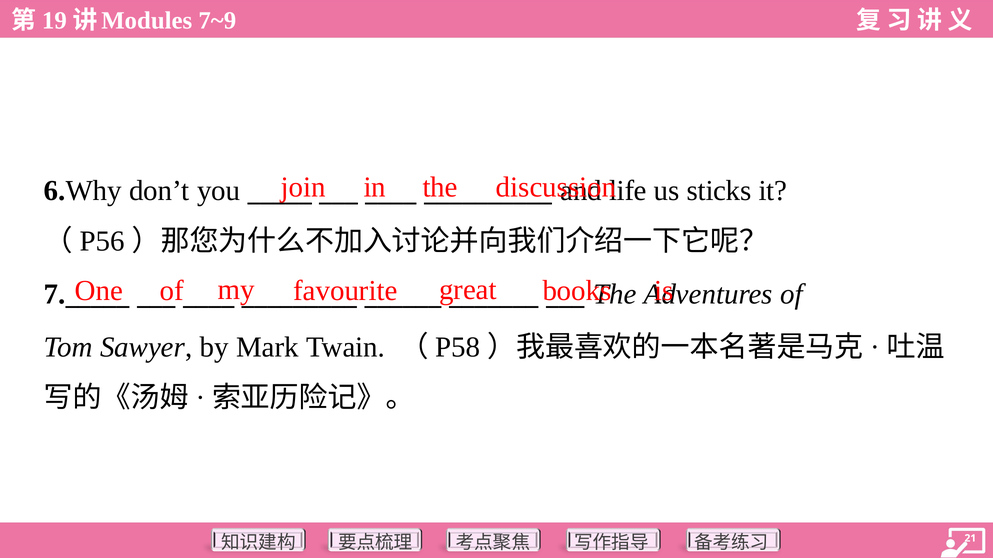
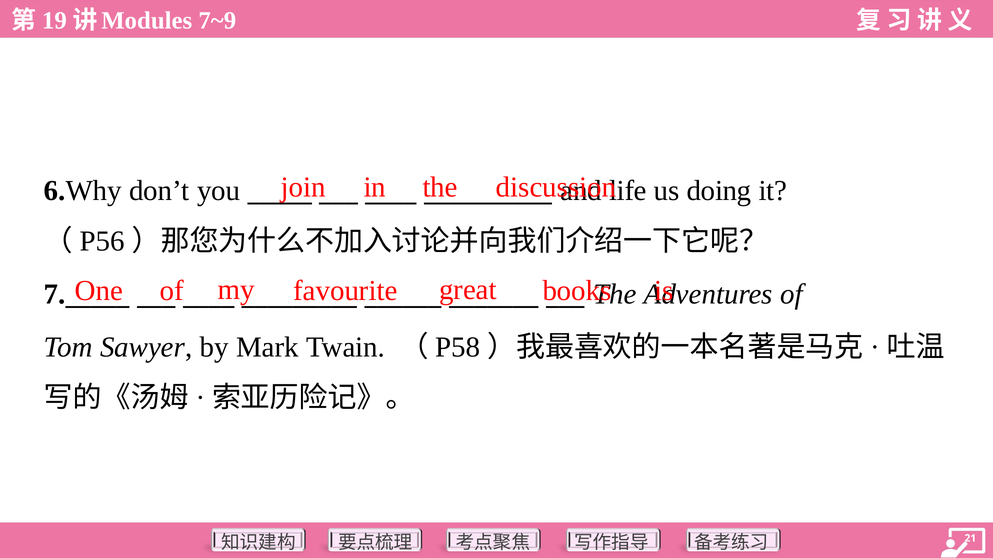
sticks: sticks -> doing (719, 191)
